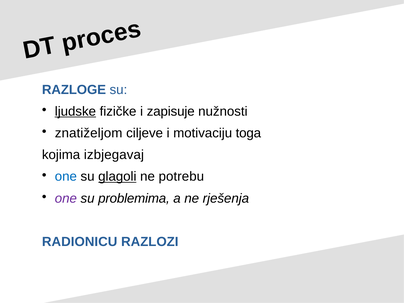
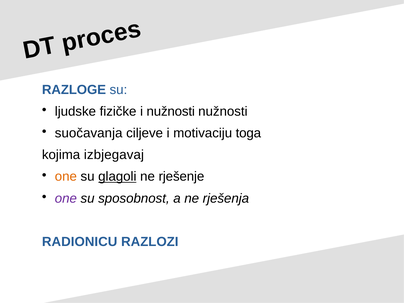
ljudske underline: present -> none (75, 111)
i zapisuje: zapisuje -> nužnosti (171, 111)
znatiželjom: znatiželjom -> suočavanja (89, 133)
one colour: blue -> orange (66, 177)
potrebu: potrebu -> rješenje (181, 177)
problemima: problemima -> sposobnost (134, 198)
